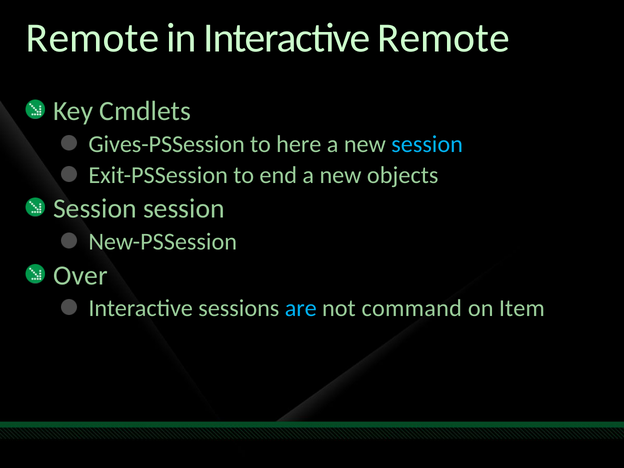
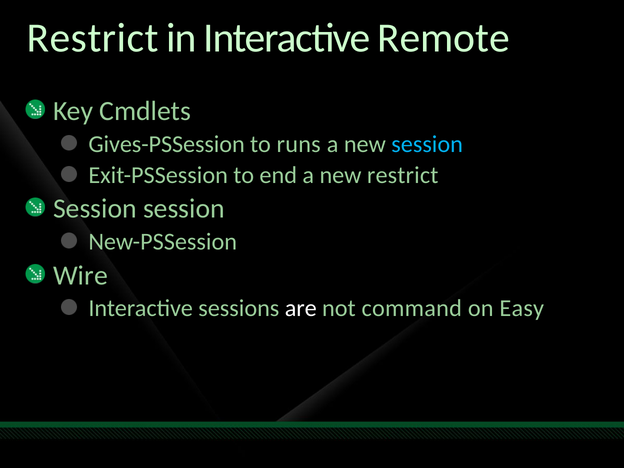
Remote: Remote -> Restrict (93, 38)
here: here -> runs (299, 144)
new objects: objects -> restrict (403, 175)
Over: Over -> Wire (81, 275)
are colour: light blue -> white (301, 308)
Item: Item -> Easy (522, 308)
